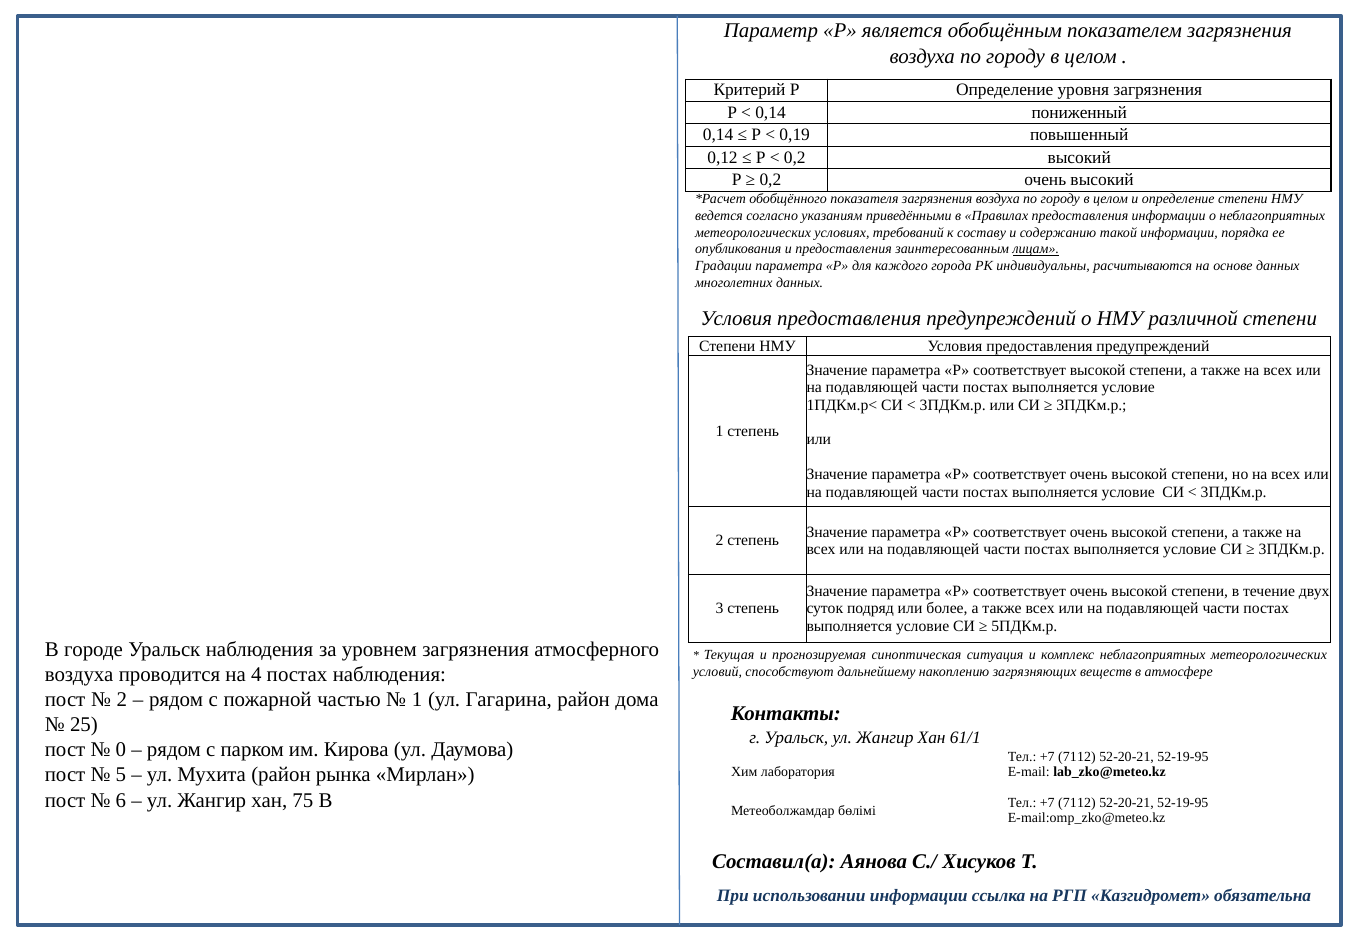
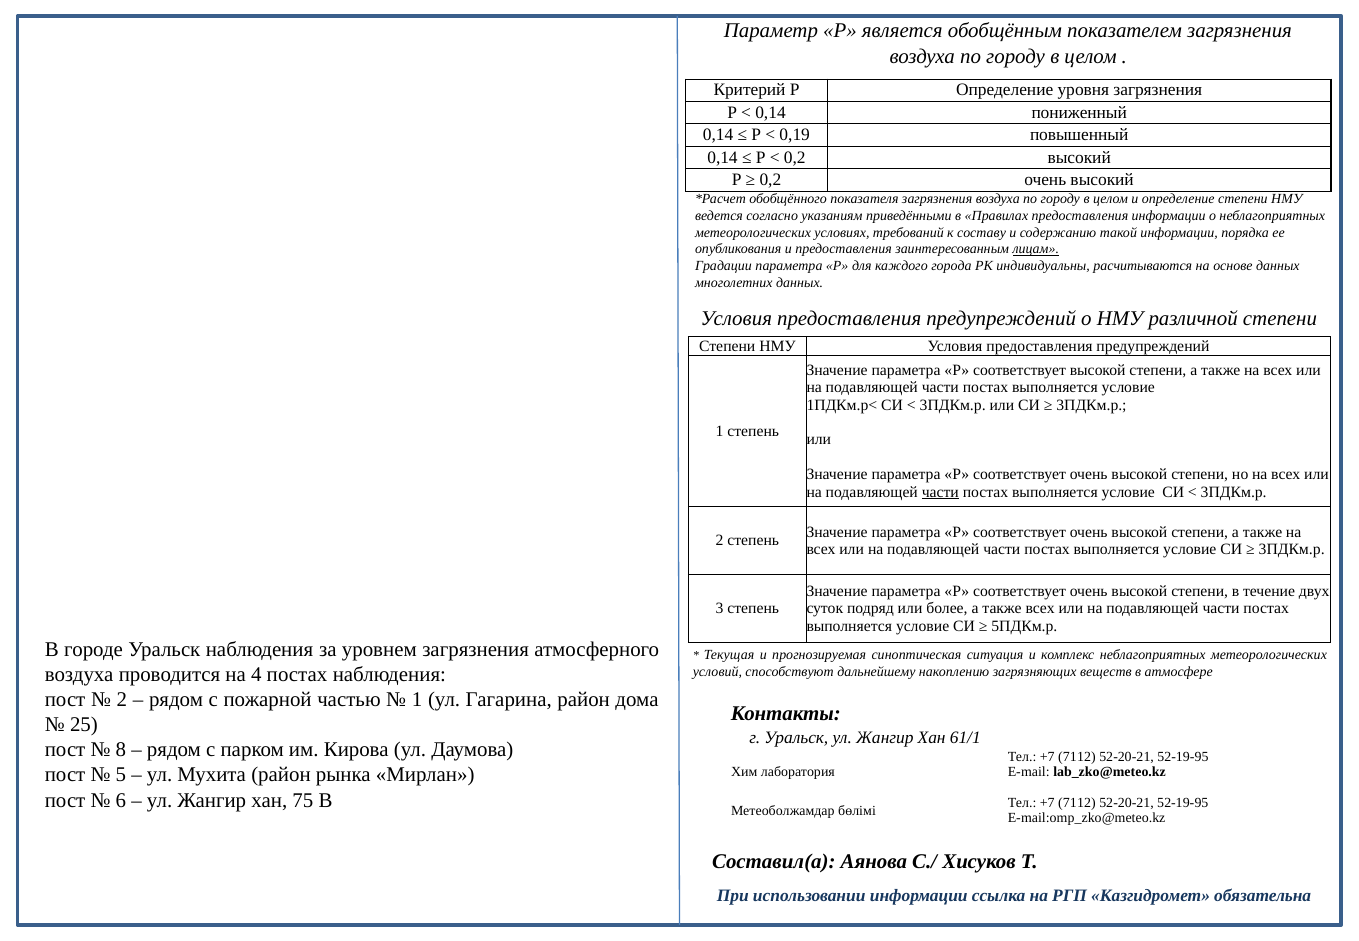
0,12: 0,12 -> 0,14 (723, 157)
части underline: none -> present (940, 492)
0: 0 -> 8 (121, 750)
